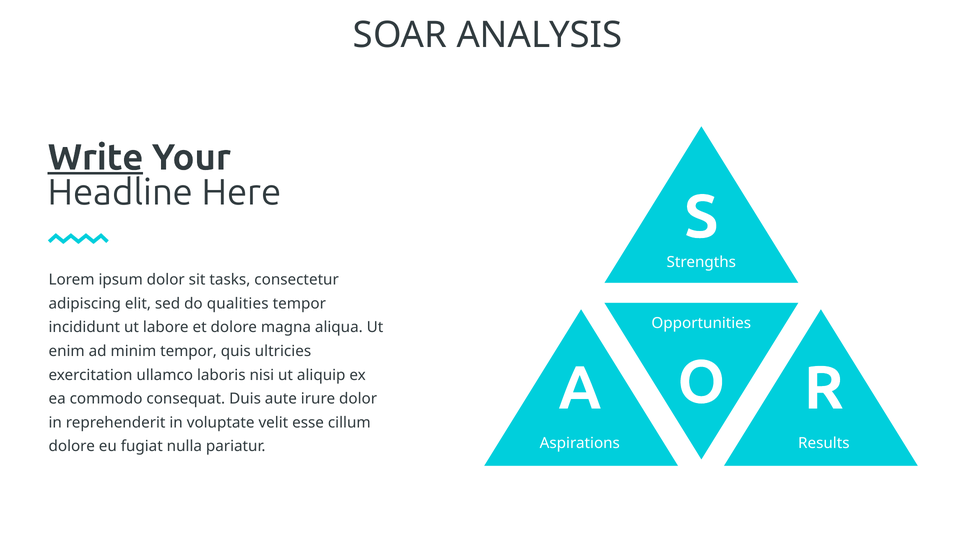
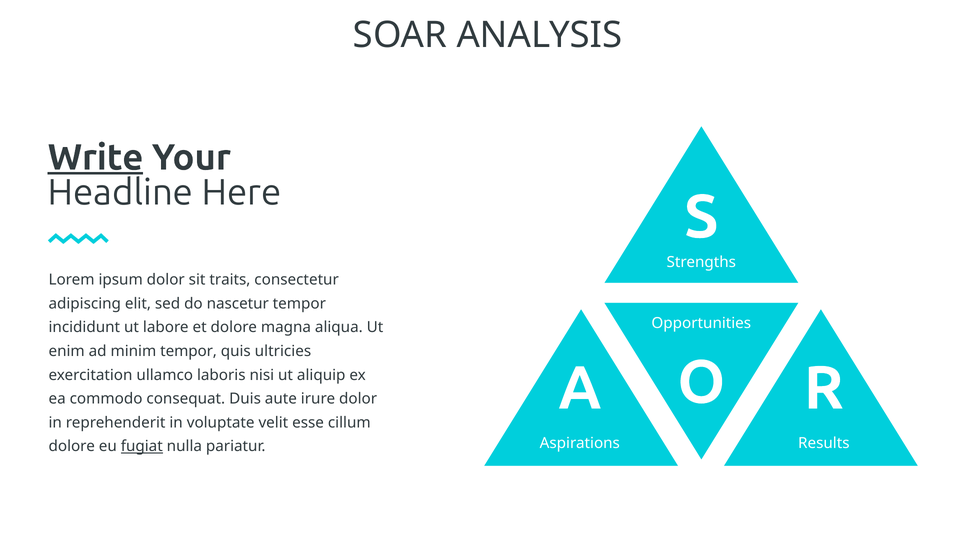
tasks: tasks -> traits (230, 280)
qualities: qualities -> nascetur (238, 304)
fugiat underline: none -> present (142, 446)
